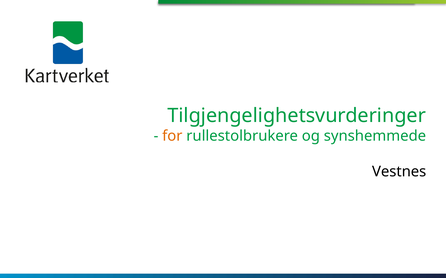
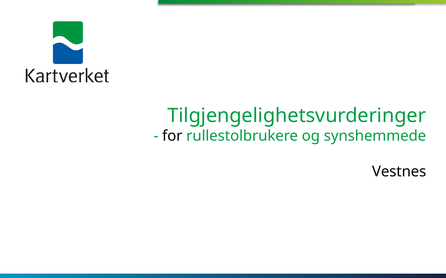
for colour: orange -> black (172, 136)
